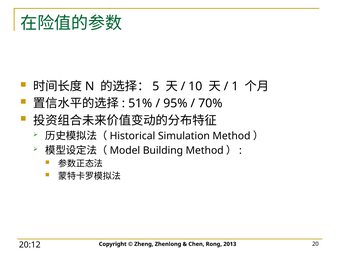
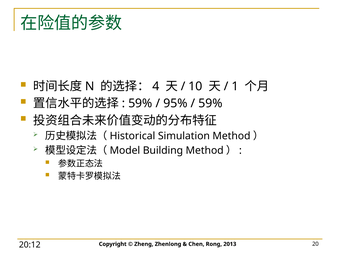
5: 5 -> 4 (156, 86)
51%: 51% -> 59% (140, 103)
70%: 70% -> 59% (211, 103)
